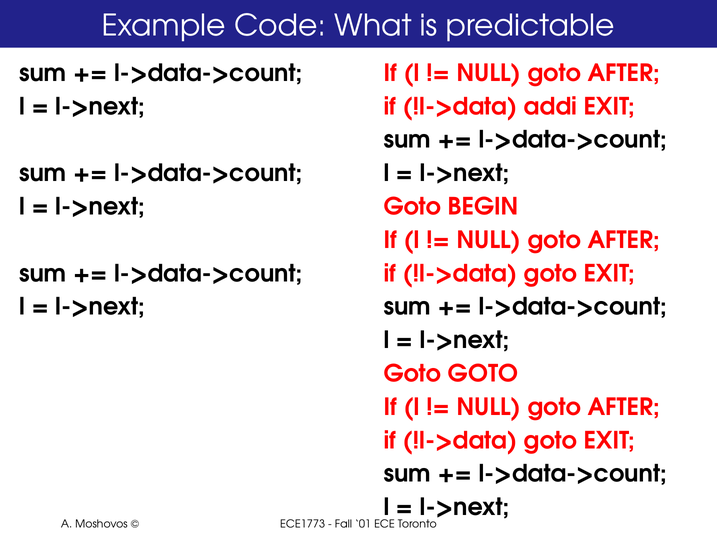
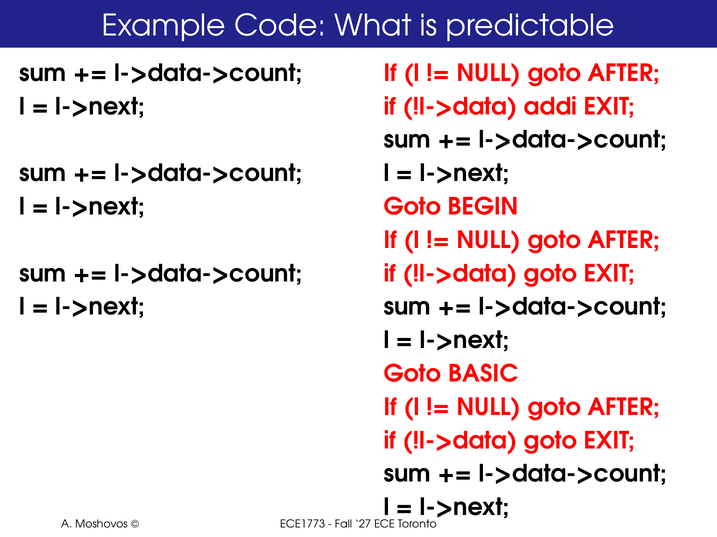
Goto GOTO: GOTO -> BASIC (483, 374)
01: 01 -> 27 (363, 525)
